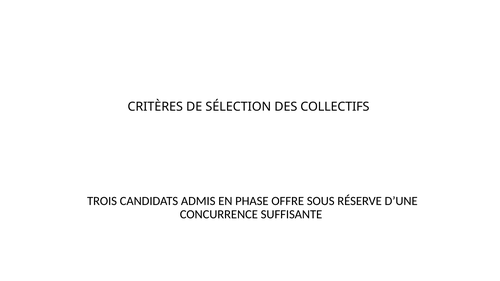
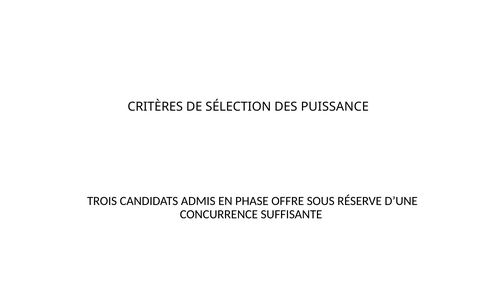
COLLECTIFS: COLLECTIFS -> PUISSANCE (335, 107)
